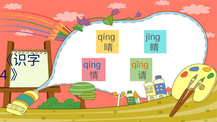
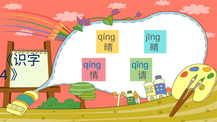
qǐng colour: orange -> blue (140, 65)
